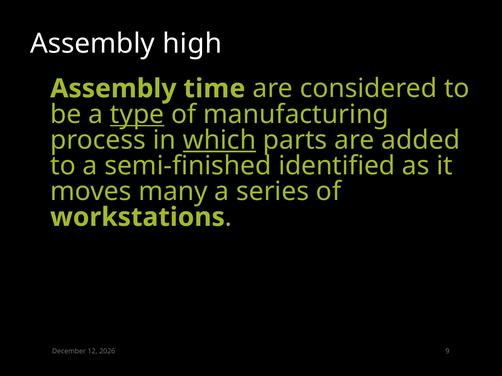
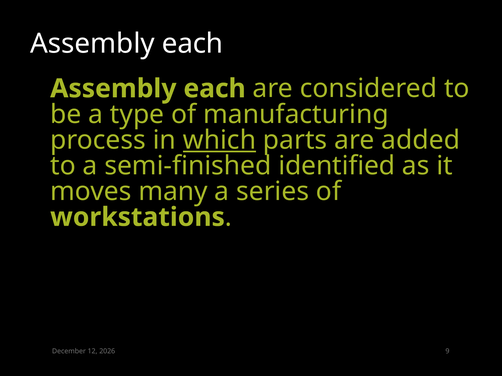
high: high -> each (193, 44)
time: time -> each (215, 89)
type underline: present -> none (137, 114)
